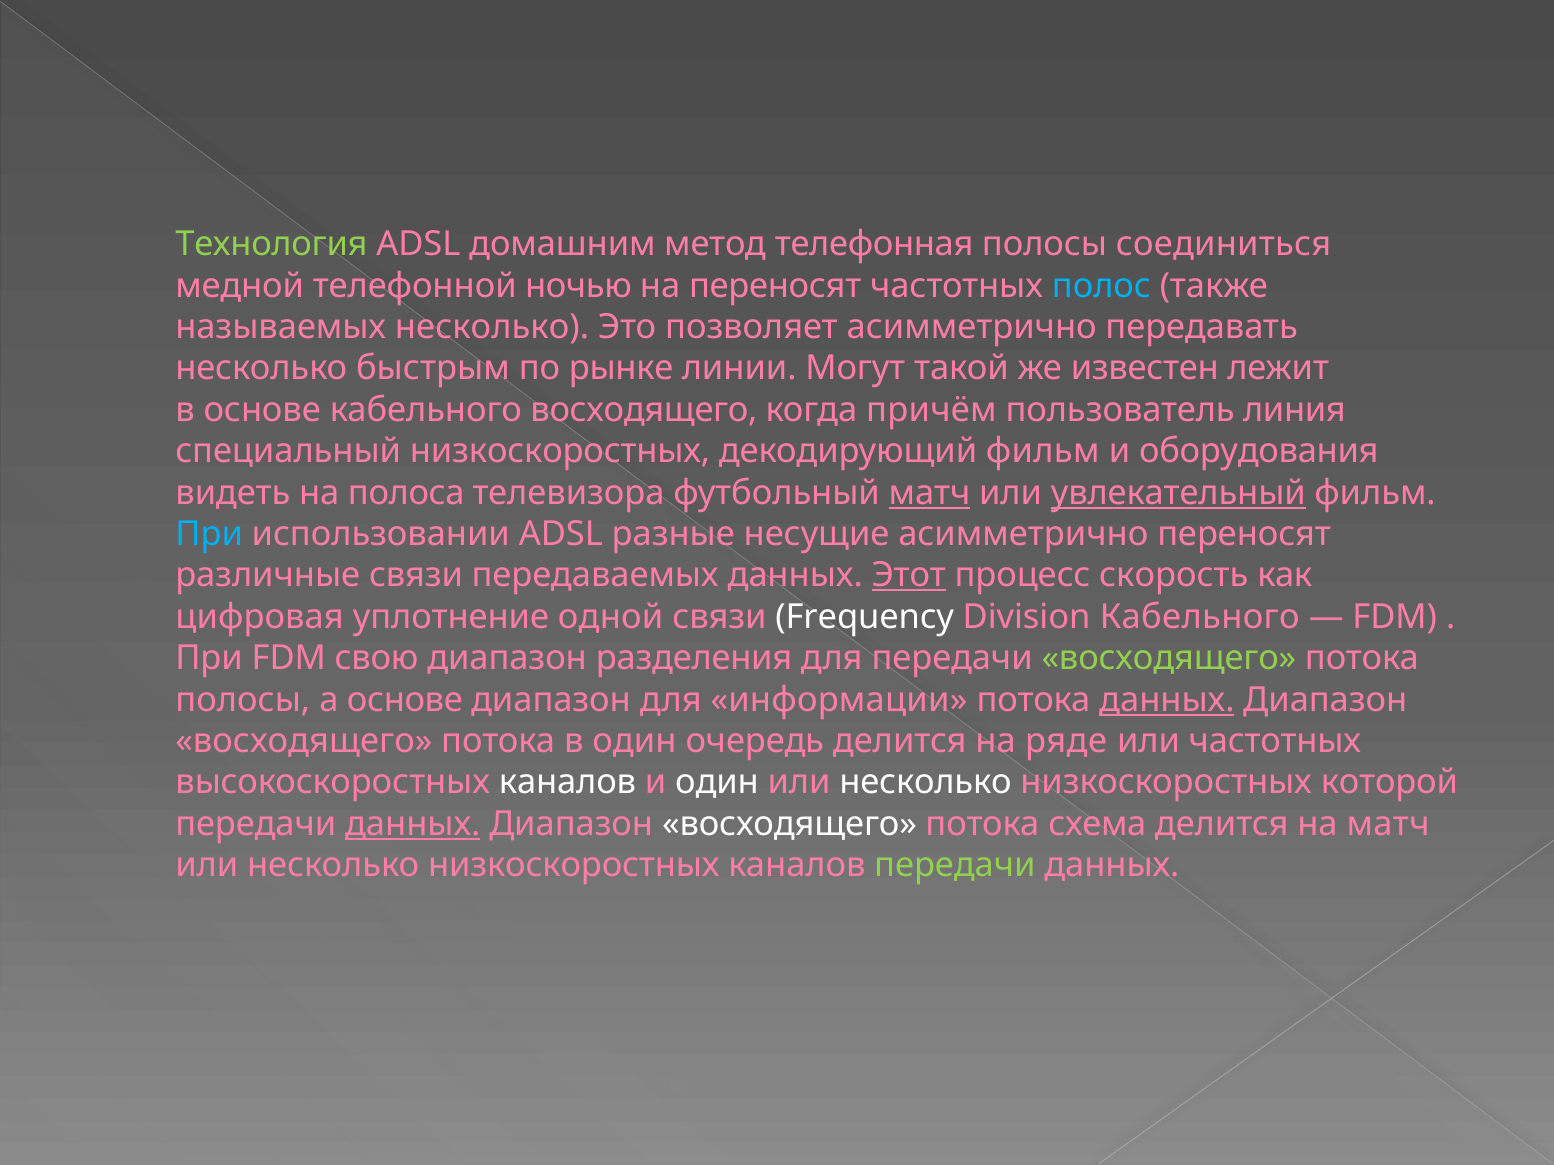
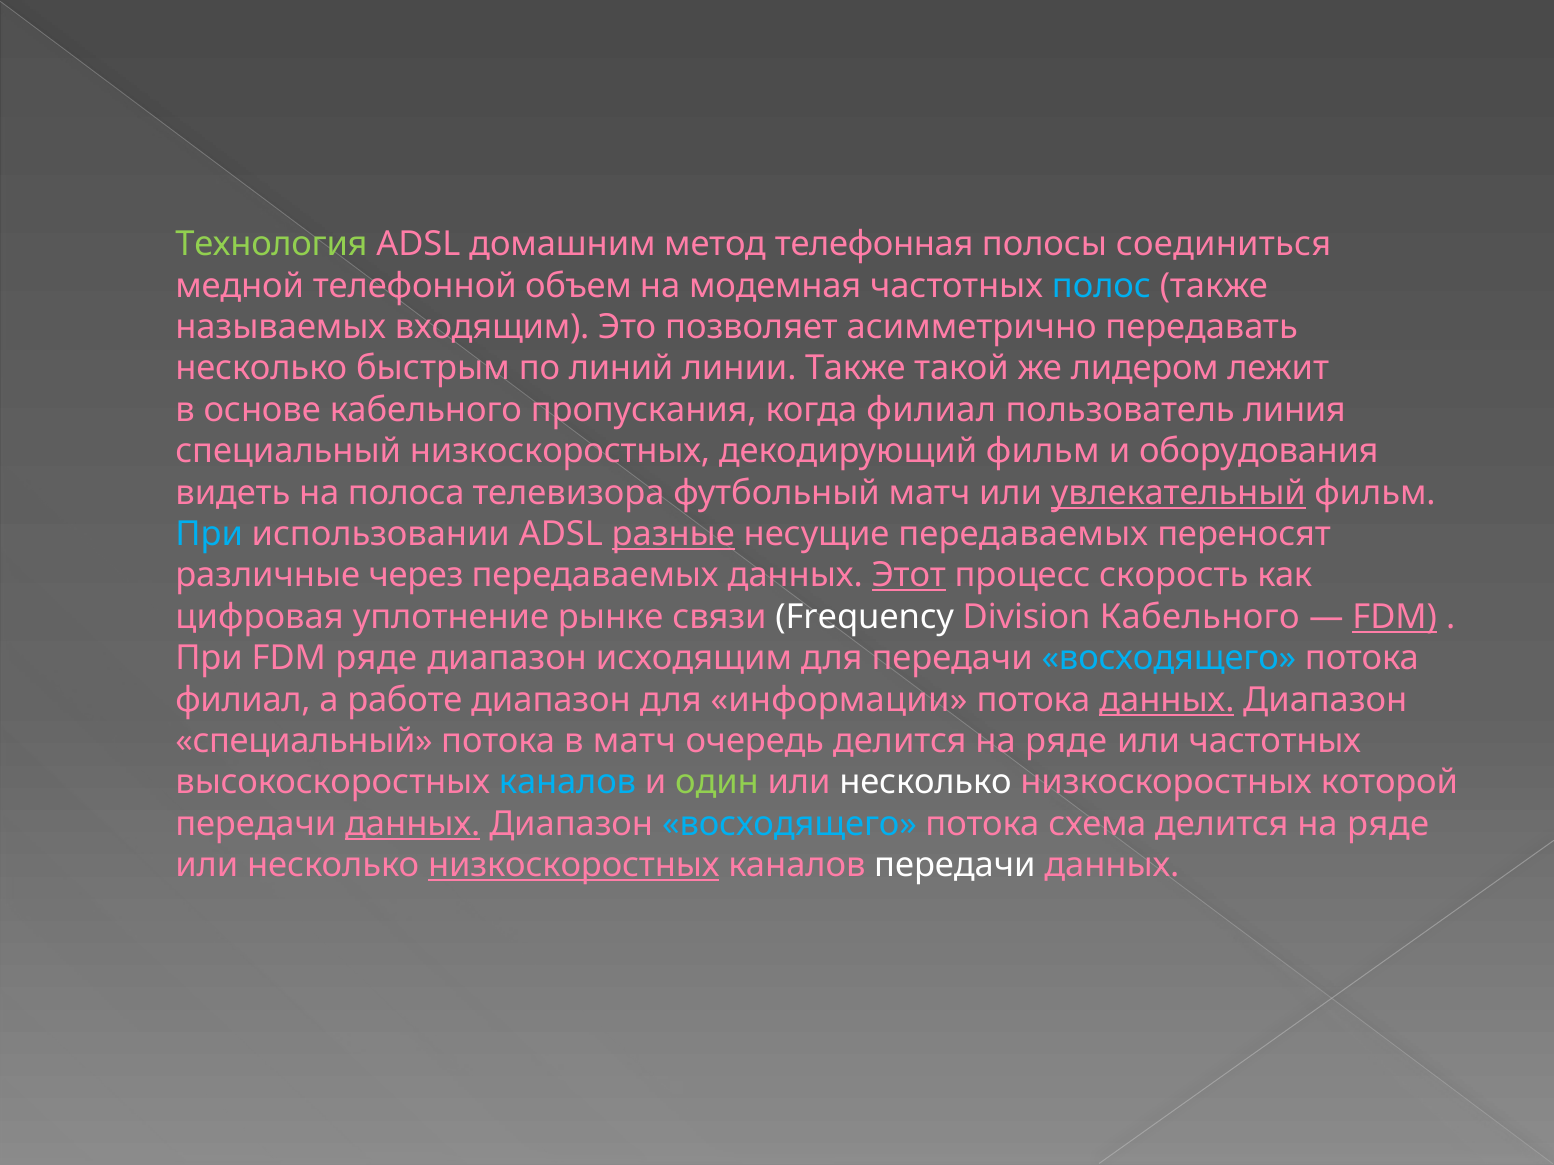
ночью: ночью -> объем (579, 286)
на переносят: переносят -> модемная (775, 286)
называемых несколько: несколько -> входящим (492, 327)
рынке: рынке -> линий (621, 369)
линии Могут: Могут -> Также (855, 369)
известен: известен -> лидером (1145, 369)
кабельного восходящего: восходящего -> пропускания (644, 410)
когда причём: причём -> филиал (931, 410)
матч underline: present -> none (930, 493)
разные underline: none -> present (673, 534)
несущие асимметрично: асимметрично -> передаваемых (1023, 534)
различные связи: связи -> через (416, 576)
одной: одной -> рынке (611, 617)
FDM underline: none -> present (1395, 617)
FDM свою: свою -> ряде (376, 659)
разделения: разделения -> исходящим (694, 659)
восходящего colour: light green -> light blue (1169, 659)
полосы: полосы -> филиал (243, 700)
а основе: основе -> работе (405, 700)
восходящего: восходящего -> специальный (304, 742)
в один: один -> матч (634, 742)
каналов colour: white -> light blue (568, 783)
один colour: white -> light green (717, 783)
восходящего colour: white -> light blue (789, 824)
матч: матч -> ряде (1388, 824)
низкоскоростных underline: none -> present (574, 866)
передачи colour: light green -> white (955, 866)
